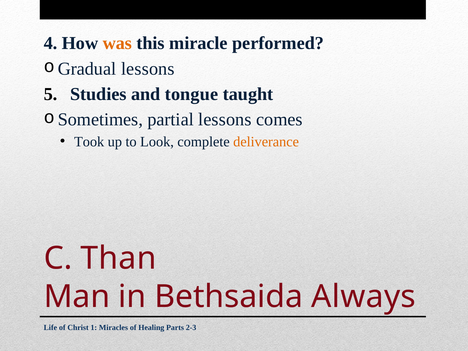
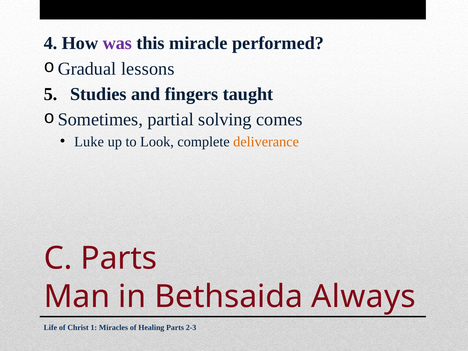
was colour: orange -> purple (117, 43)
tongue: tongue -> fingers (192, 94)
partial lessons: lessons -> solving (225, 120)
Took: Took -> Luke (89, 142)
C Than: Than -> Parts (119, 258)
